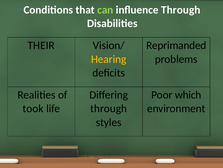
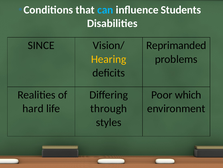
can colour: light green -> light blue (105, 10)
influence Through: Through -> Students (181, 10)
THEIR: THEIR -> SINCE (41, 45)
took: took -> hard (33, 108)
